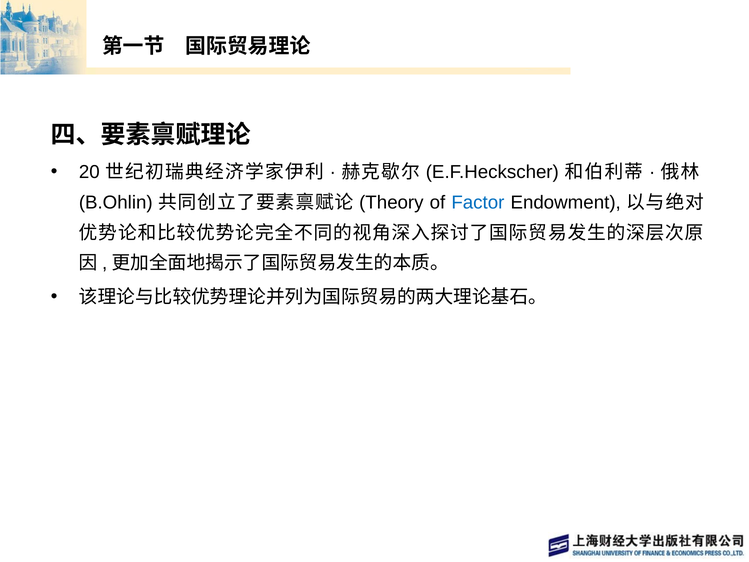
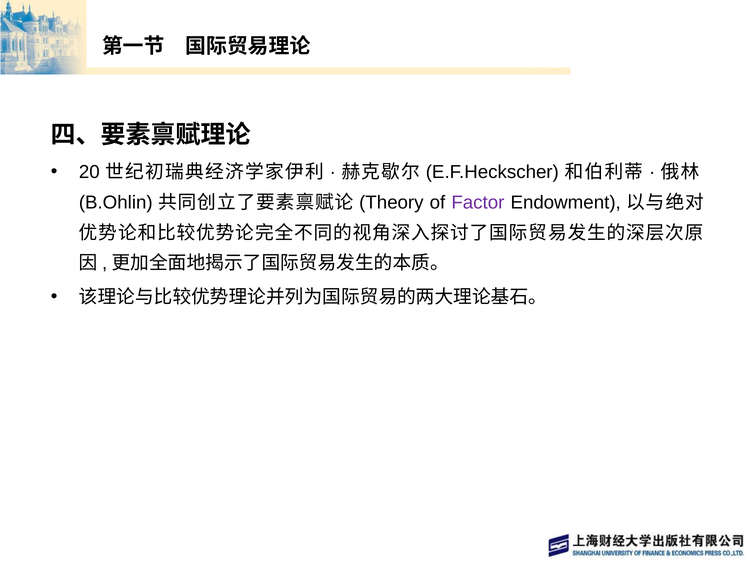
Factor colour: blue -> purple (478, 202)
